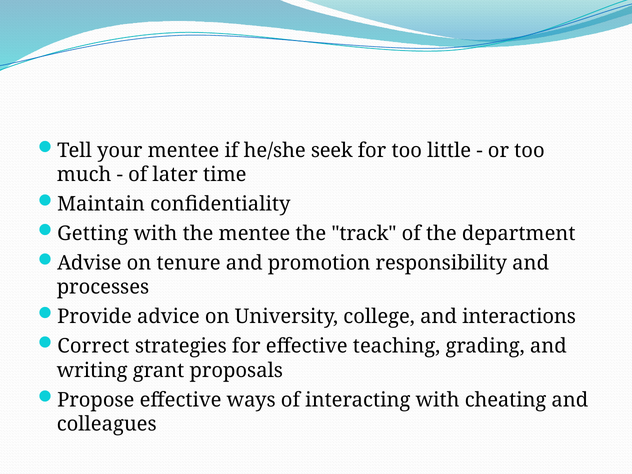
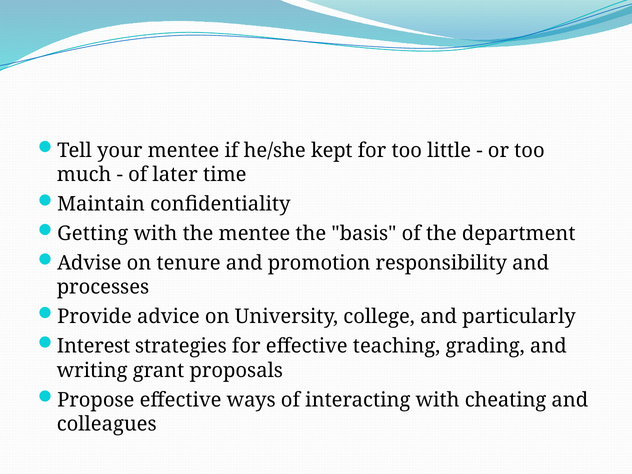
seek: seek -> kept (332, 150)
track: track -> basis (364, 234)
interactions: interactions -> particularly (519, 317)
Correct: Correct -> Interest (94, 346)
